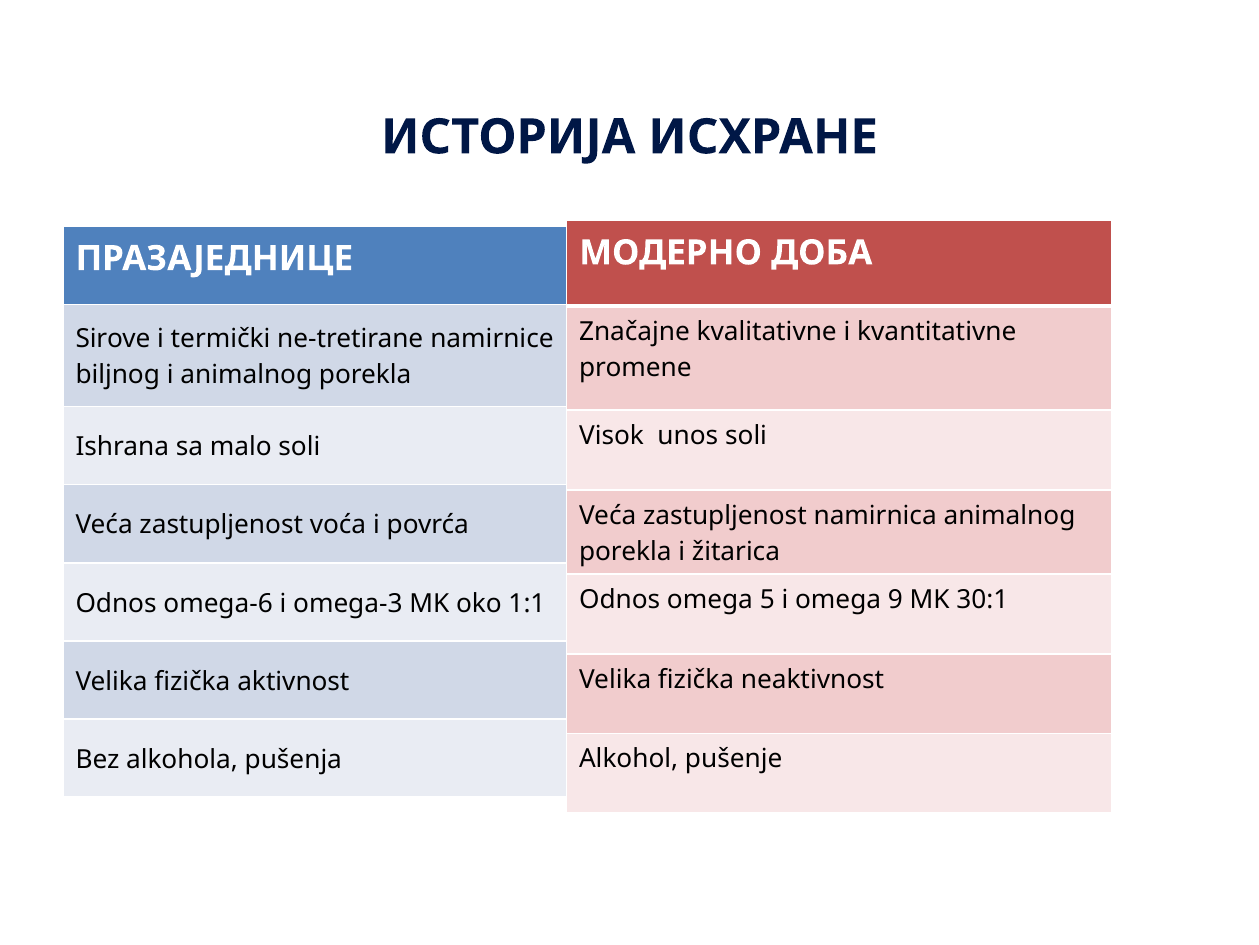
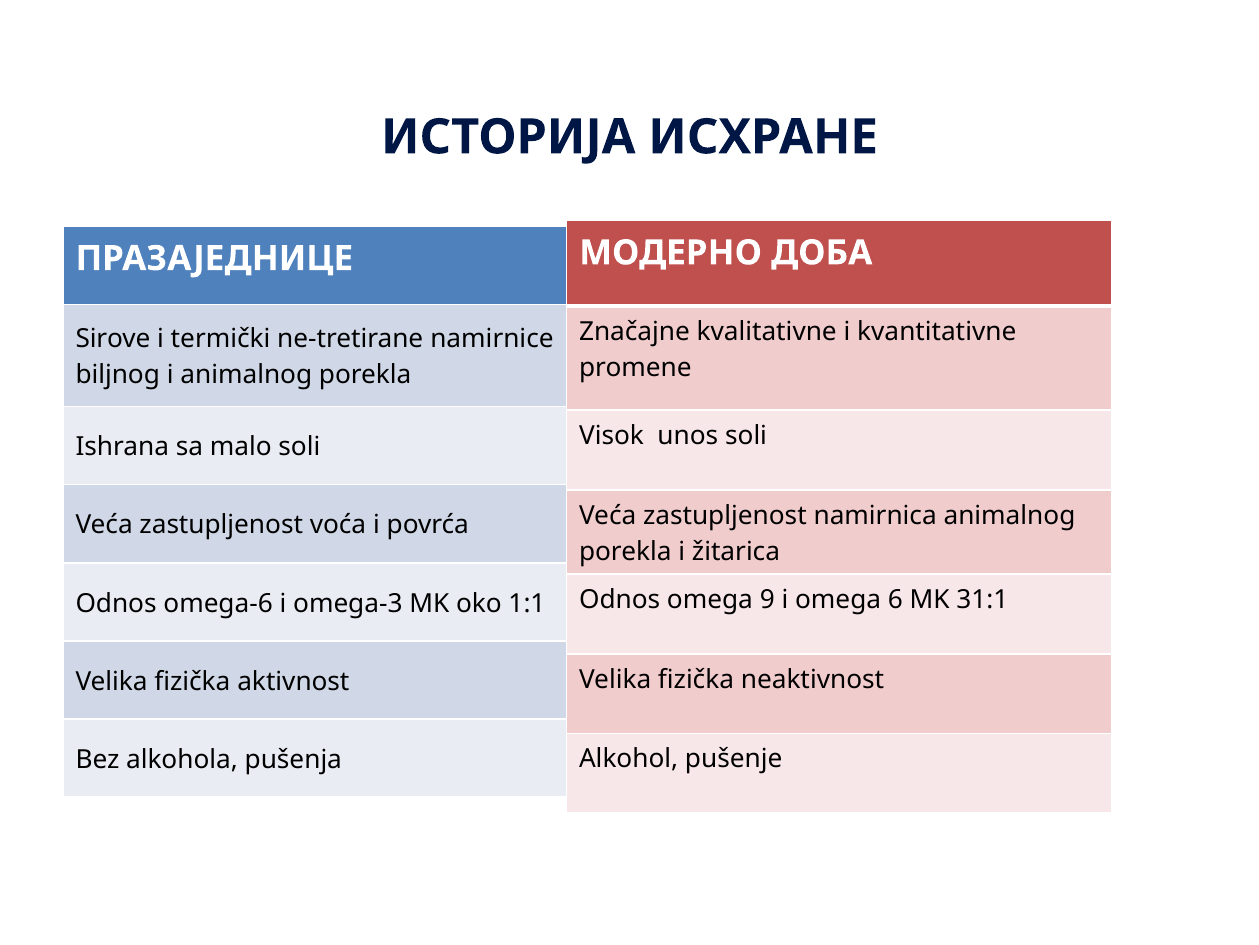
5: 5 -> 9 (767, 600)
9: 9 -> 6 (895, 600)
30:1: 30:1 -> 31:1 (982, 600)
